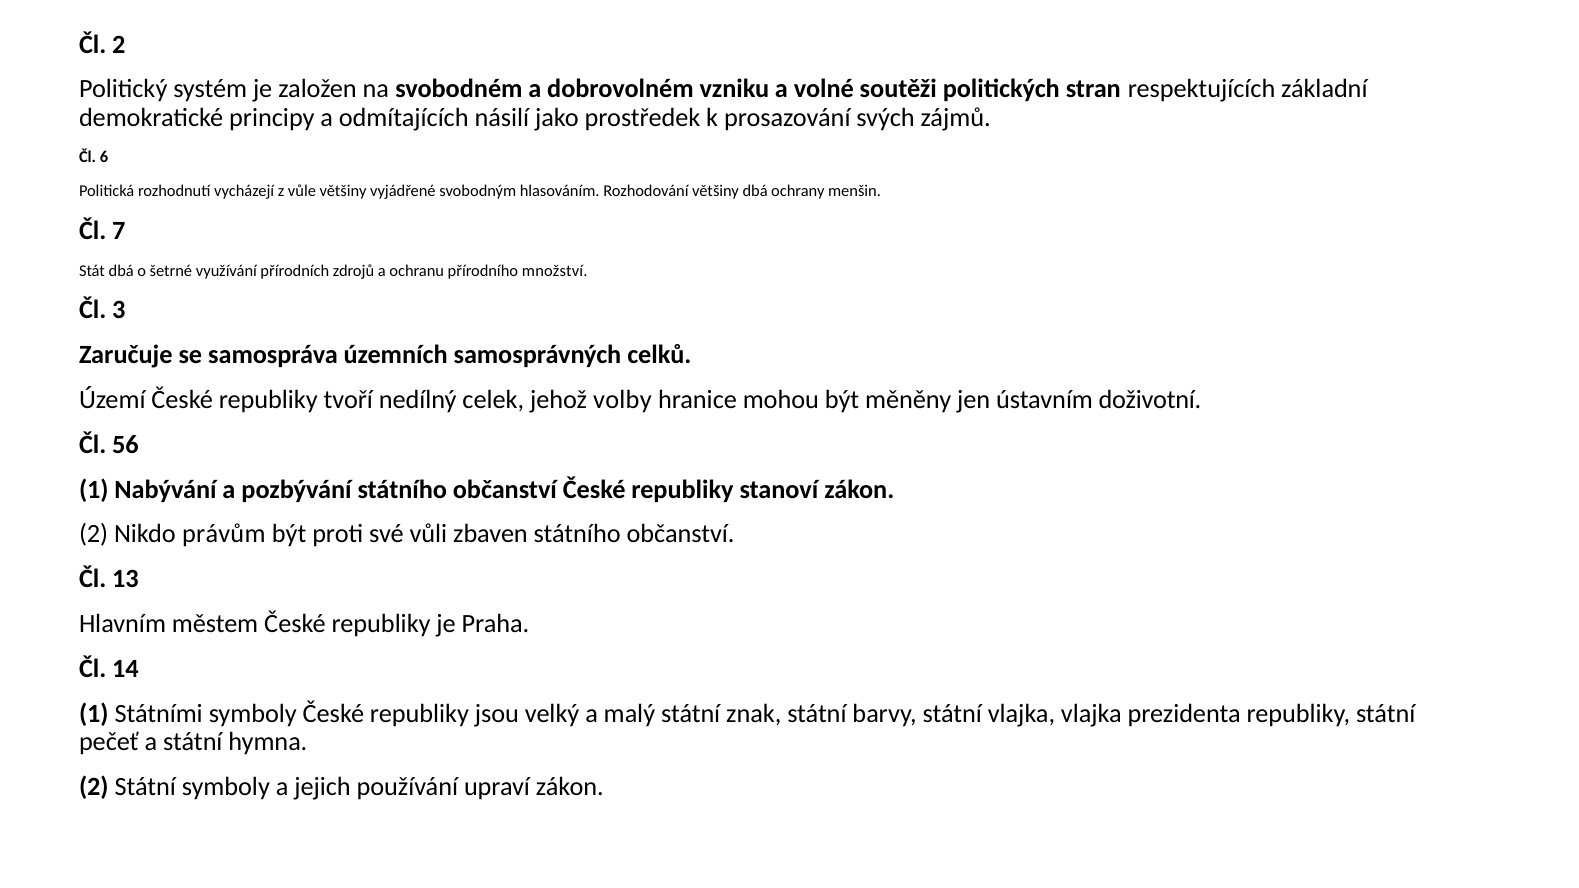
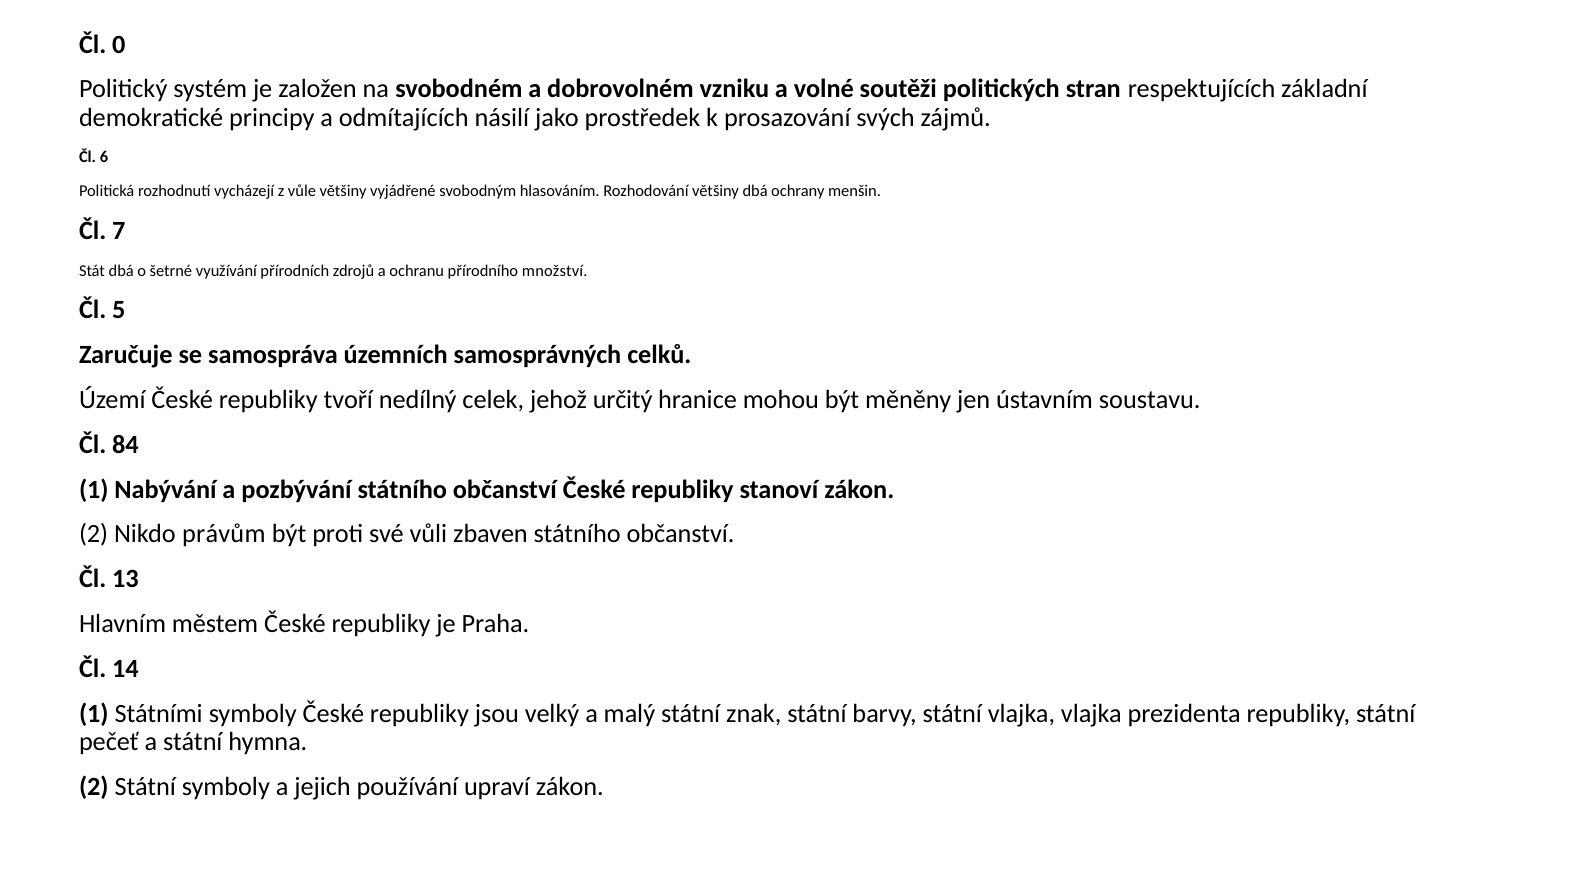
Čl 2: 2 -> 0 (119, 44)
3: 3 -> 5 (119, 310)
volby: volby -> určitý (623, 400)
doživotní: doživotní -> soustavu (1150, 400)
56: 56 -> 84 (125, 445)
